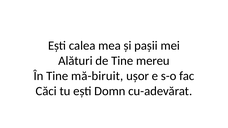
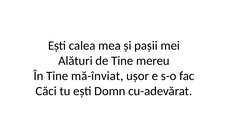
mă-biruit: mă-biruit -> mă-înviat (97, 76)
